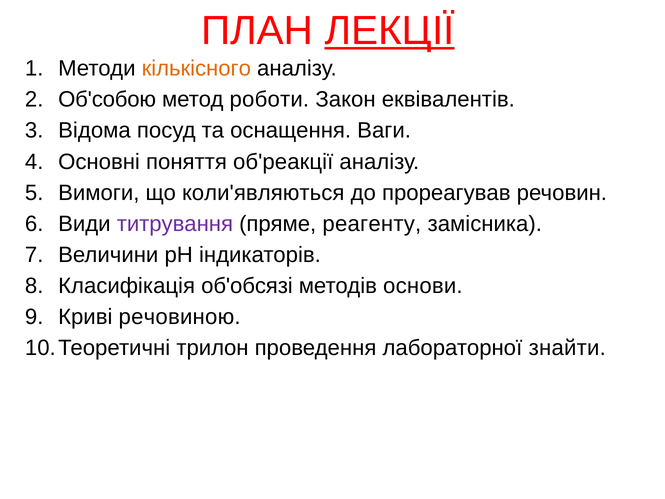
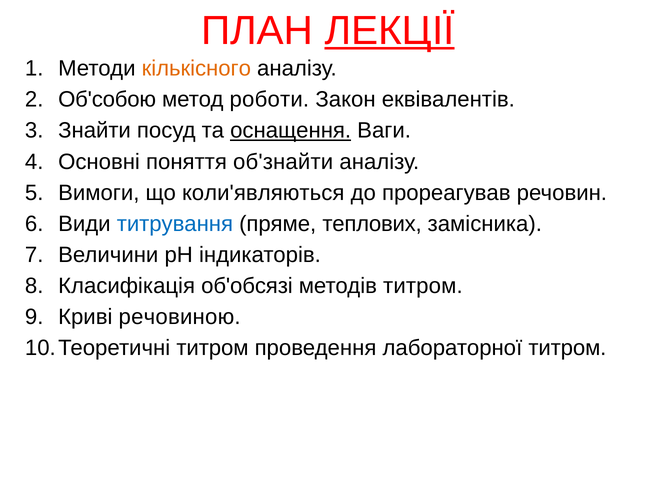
Відома: Відома -> Знайти (95, 131)
оснащення underline: none -> present (291, 131)
об'реакції: об'реакції -> об'знайти (283, 162)
титрування colour: purple -> blue (175, 224)
реагенту: реагенту -> теплових (372, 224)
методів основи: основи -> титром (423, 286)
трилон: трилон -> титром (212, 348)
лабораторної знайти: знайти -> титром (567, 348)
